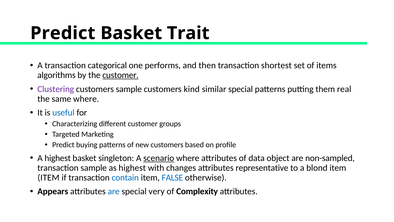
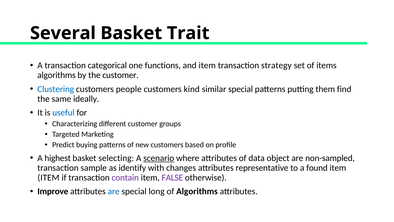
Predict: Predict -> Several (63, 33)
performs: performs -> functions (163, 65)
and then: then -> item (207, 65)
shortest: shortest -> strategy (276, 65)
customer underline: present -> none (121, 75)
Clustering colour: purple -> blue (56, 89)
customers sample: sample -> people (129, 89)
real: real -> find (344, 89)
same where: where -> ideally (86, 99)
singleton: singleton -> selecting (116, 158)
as highest: highest -> identify (132, 168)
blond: blond -> found (317, 168)
contain colour: blue -> purple (125, 177)
FALSE colour: blue -> purple (172, 177)
Appears: Appears -> Improve (53, 191)
very: very -> long (157, 191)
of Complexity: Complexity -> Algorithms (197, 191)
